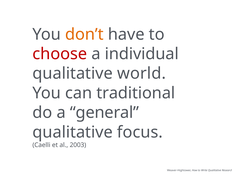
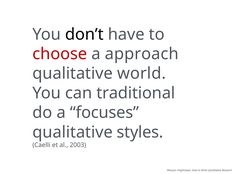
don’t colour: orange -> black (84, 34)
individual: individual -> approach (142, 54)
general: general -> focuses (104, 113)
focus: focus -> styles (140, 132)
